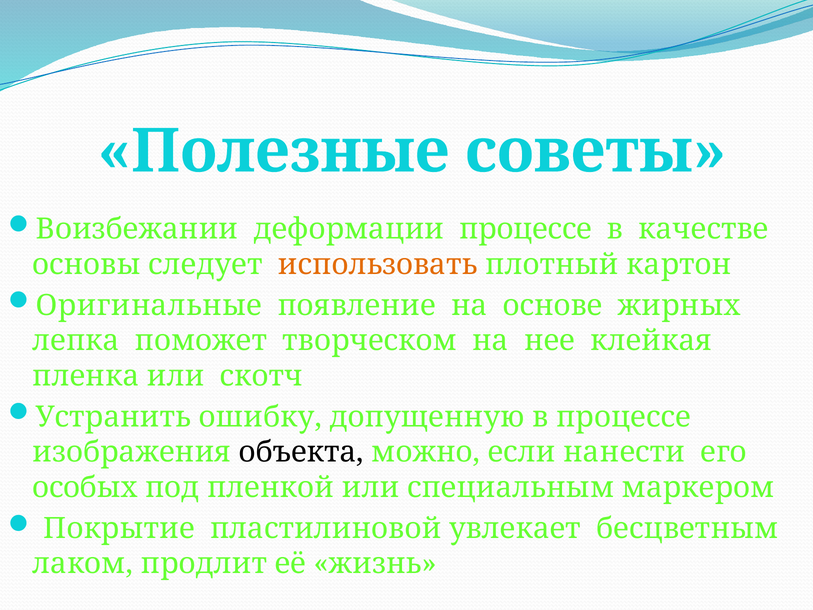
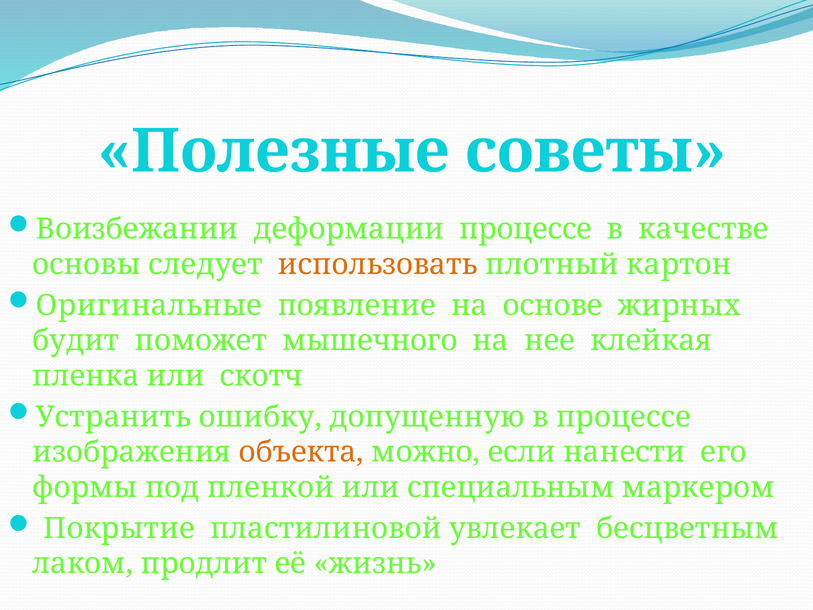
лепка: лепка -> будит (76, 340)
творческом: творческом -> мышечного (370, 340)
объекта colour: black -> orange (301, 452)
особых: особых -> формы (85, 487)
